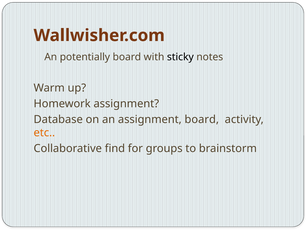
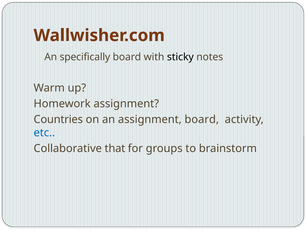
potentially: potentially -> specifically (85, 57)
Database: Database -> Countries (58, 119)
etc colour: orange -> blue (44, 132)
find: find -> that (115, 148)
